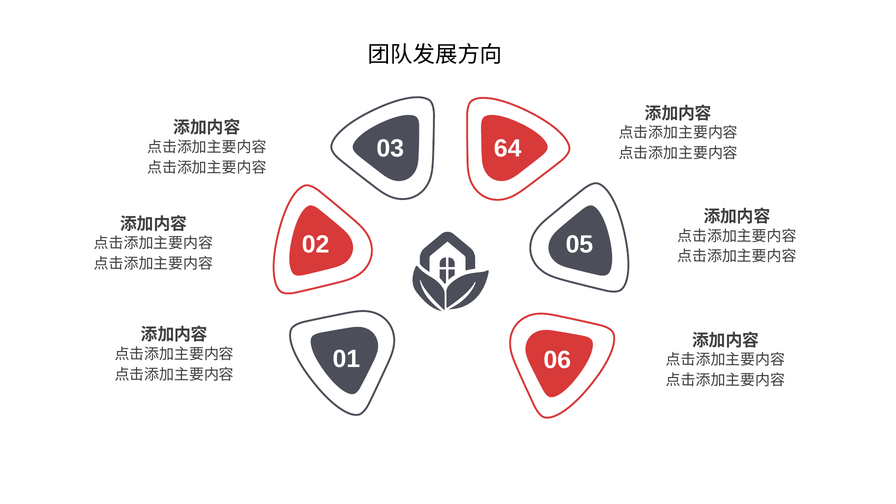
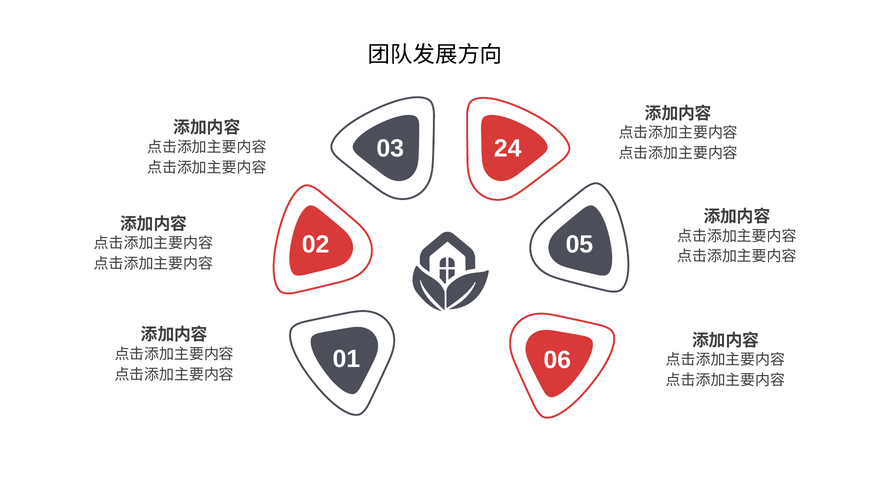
64: 64 -> 24 (508, 149)
